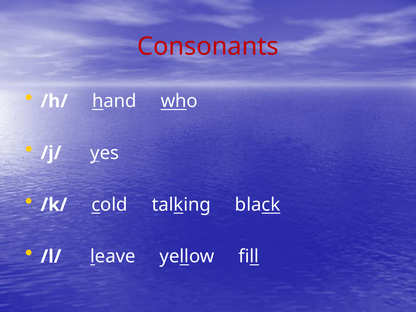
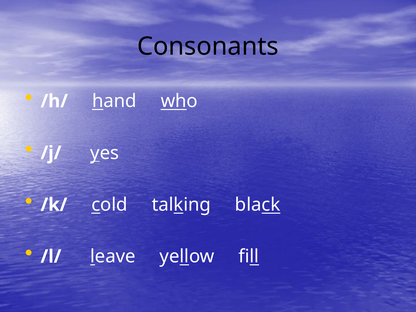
Consonants colour: red -> black (208, 47)
